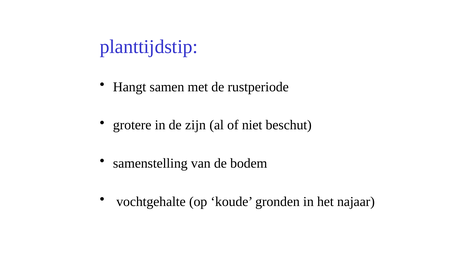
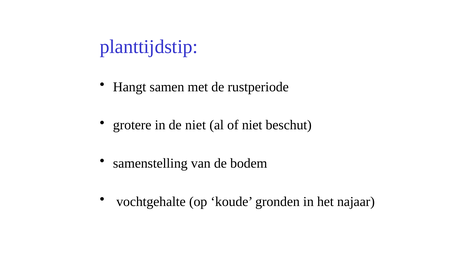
de zijn: zijn -> niet (195, 125)
